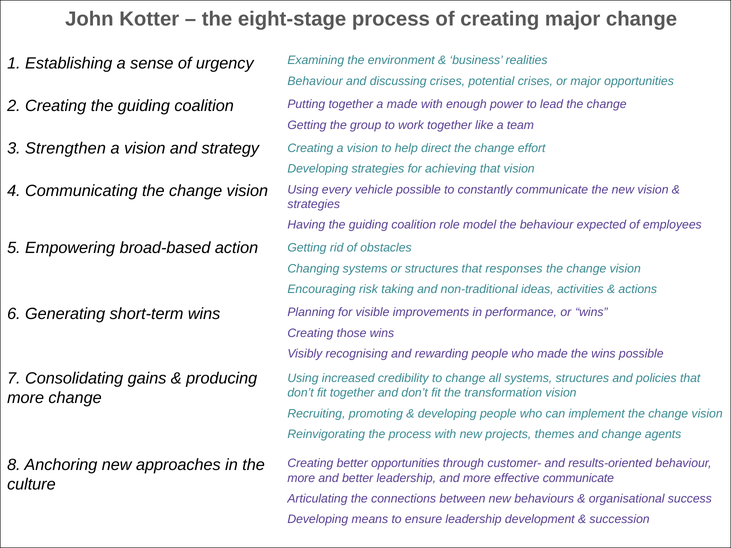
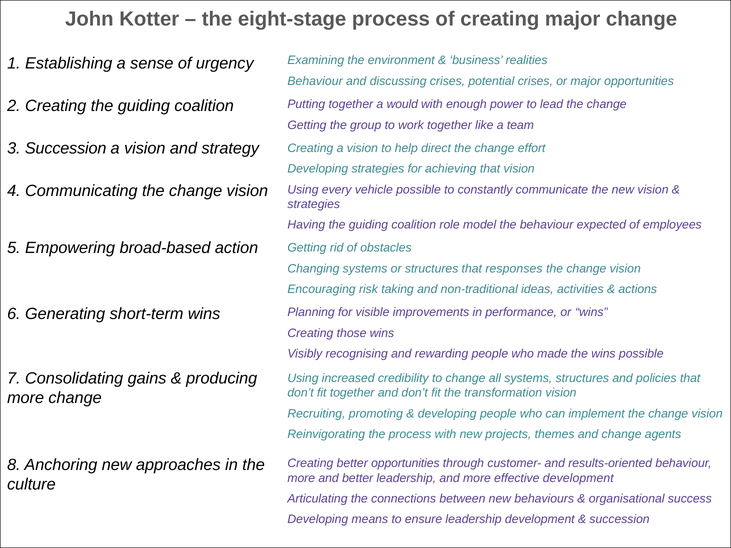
a made: made -> would (402, 104)
3 Strengthen: Strengthen -> Succession (66, 148)
effective communicate: communicate -> development (578, 478)
